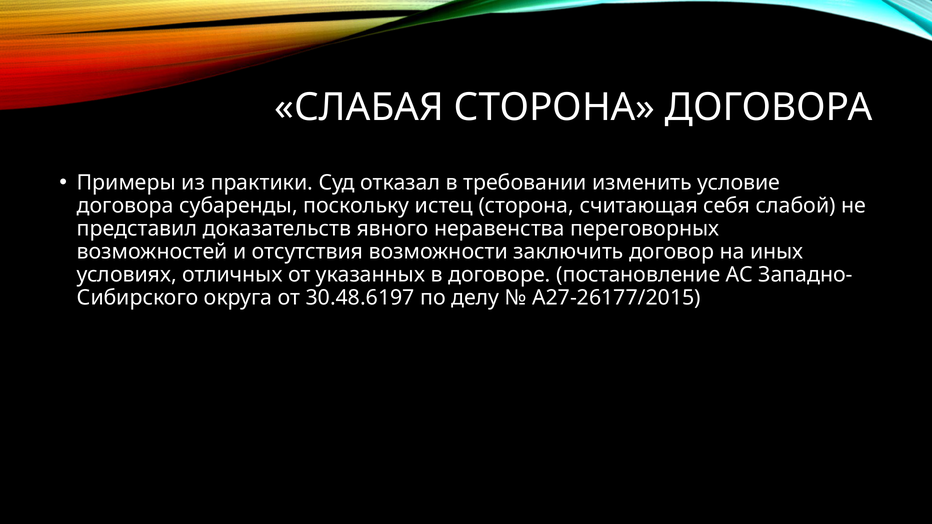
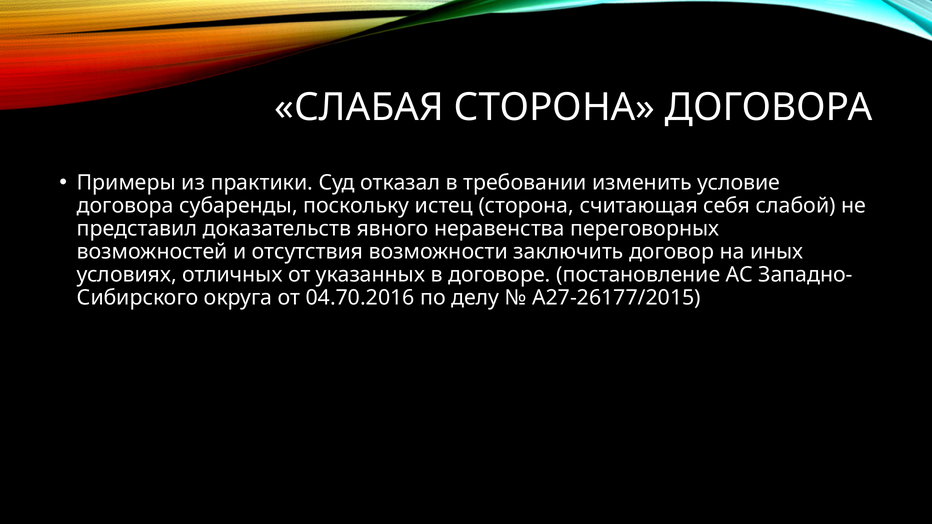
30.48.6197: 30.48.6197 -> 04.70.2016 (360, 298)
